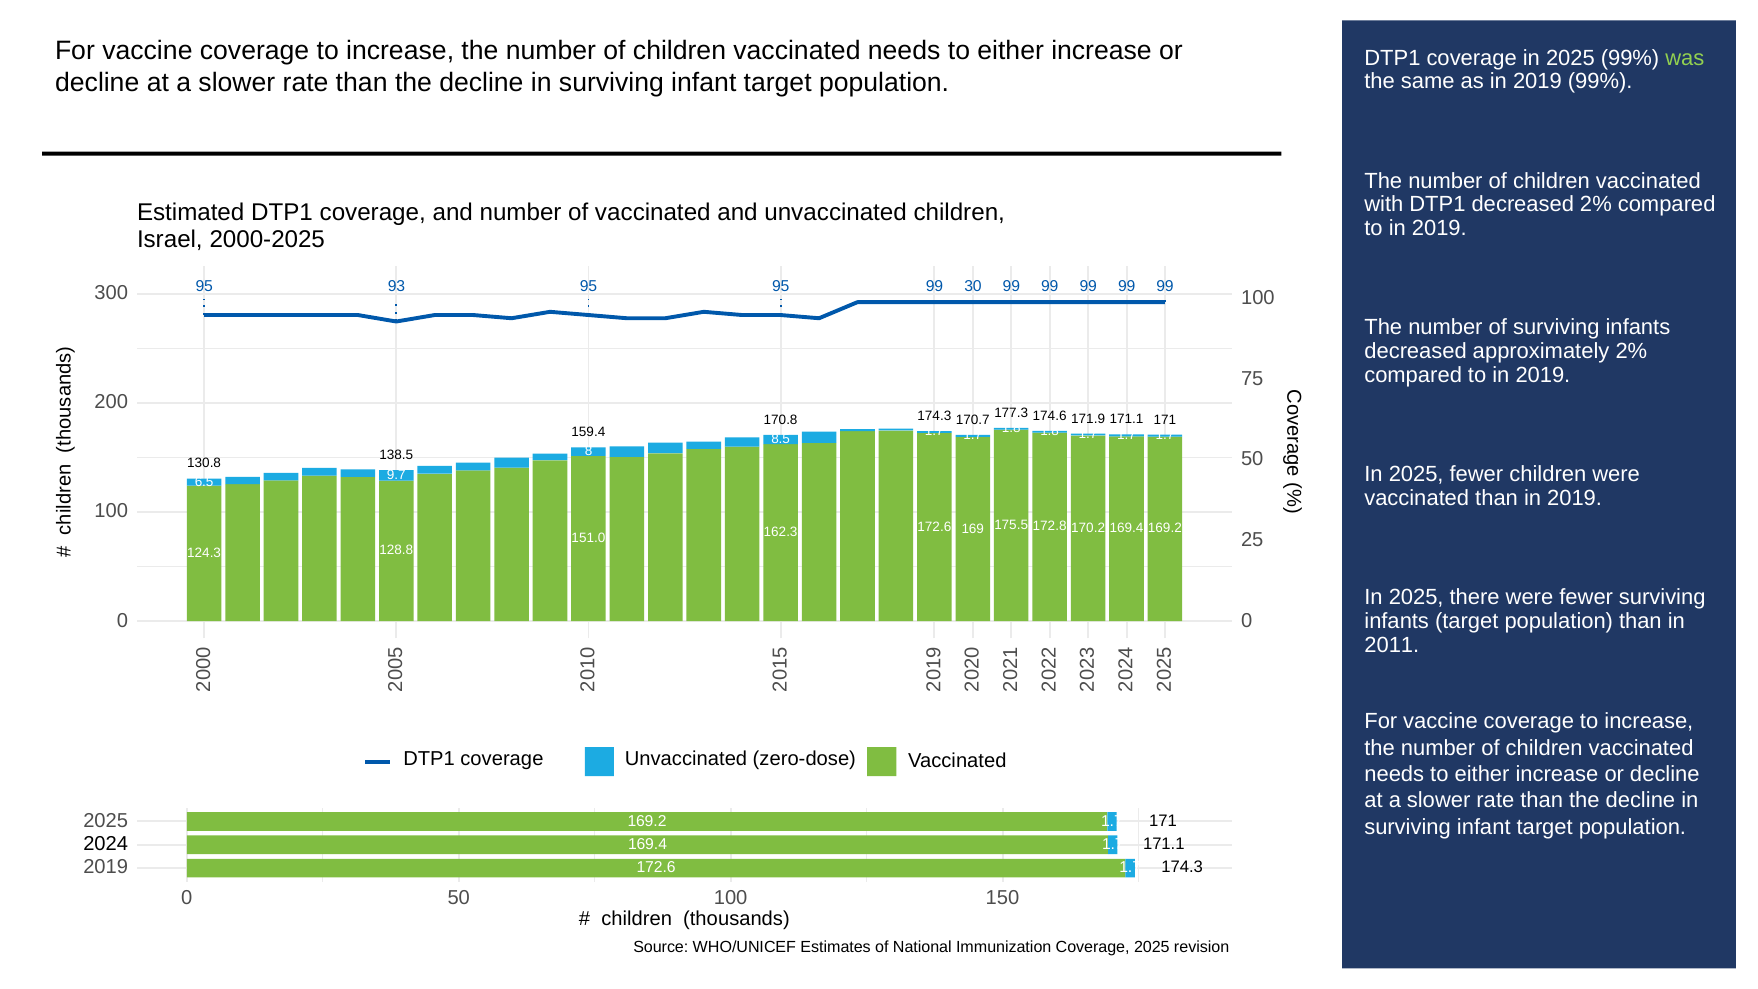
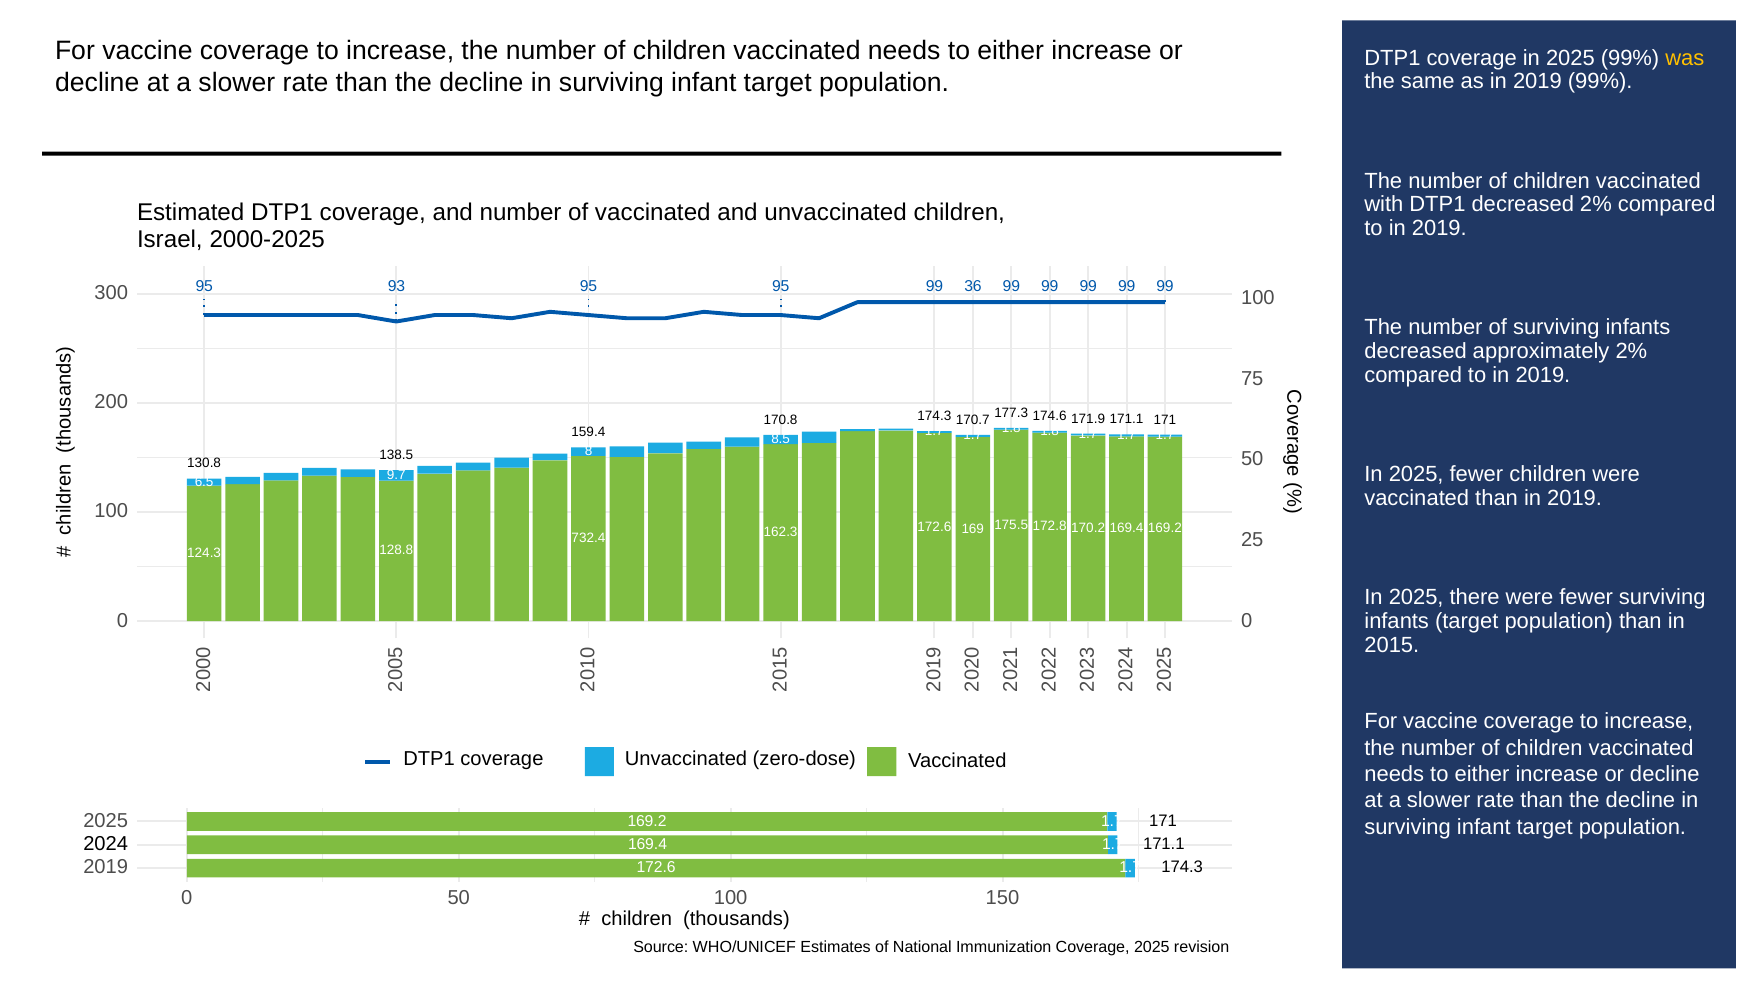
was colour: light green -> yellow (1685, 58)
30: 30 -> 36 (973, 286)
151.0: 151.0 -> 732.4 (588, 538)
2011: 2011 -> 2015 (1392, 645)
